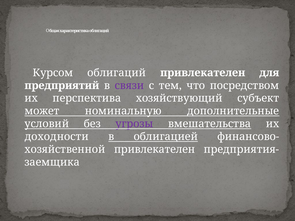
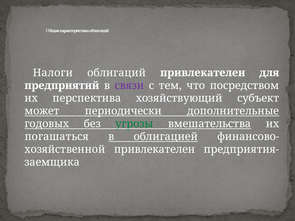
Курсом: Курсом -> Налоги (53, 73)
номинальную: номинальную -> периодически (123, 111)
условий: условий -> годовых (47, 124)
угрозы colour: purple -> green (134, 124)
доходности: доходности -> погашаться (57, 137)
